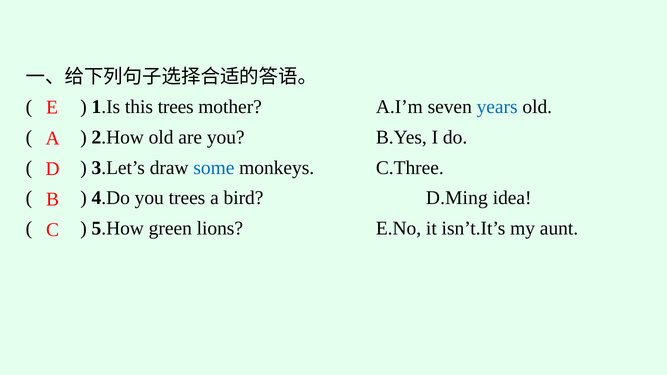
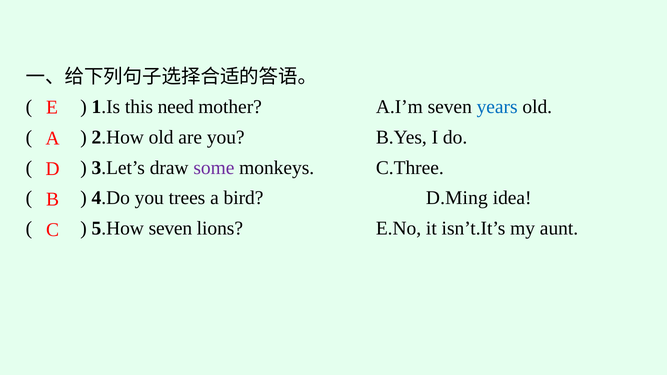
this trees: trees -> need (176, 107)
some colour: blue -> purple (214, 168)
5.How green: green -> seven (170, 228)
